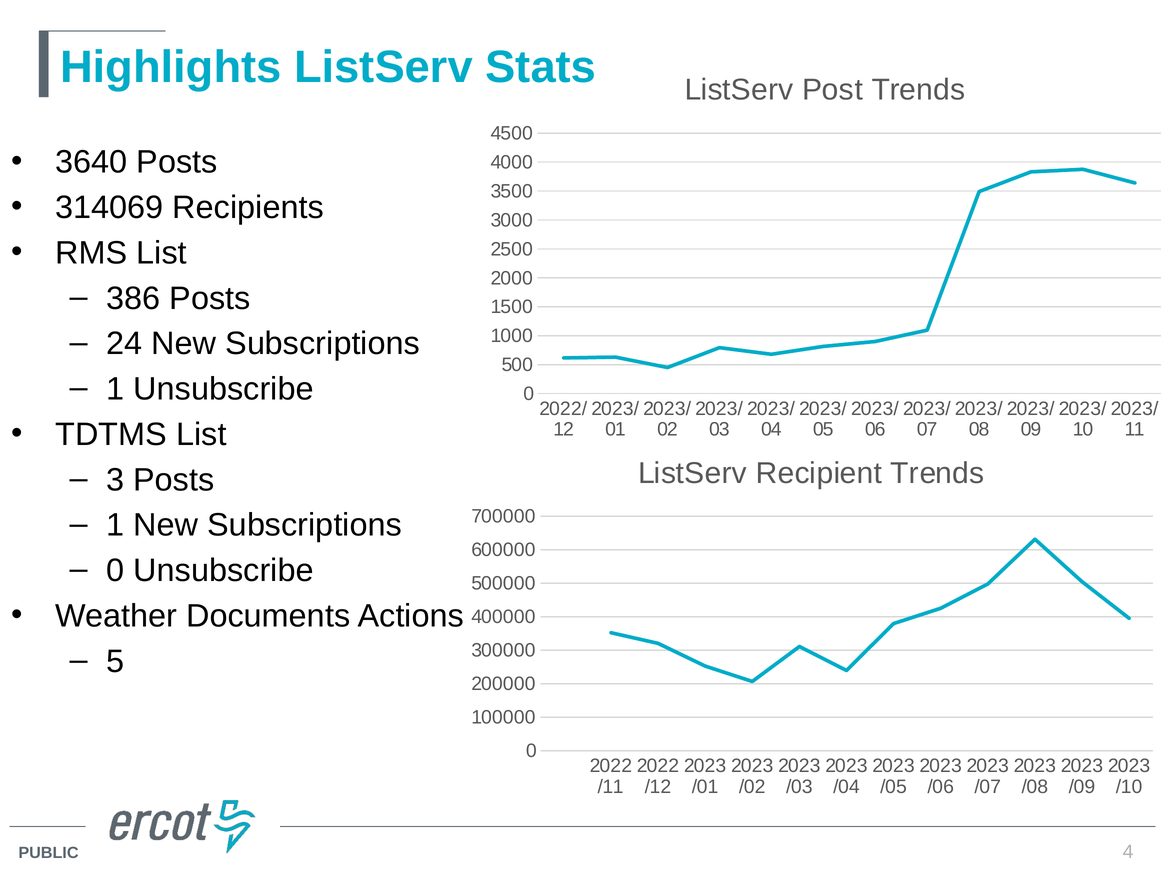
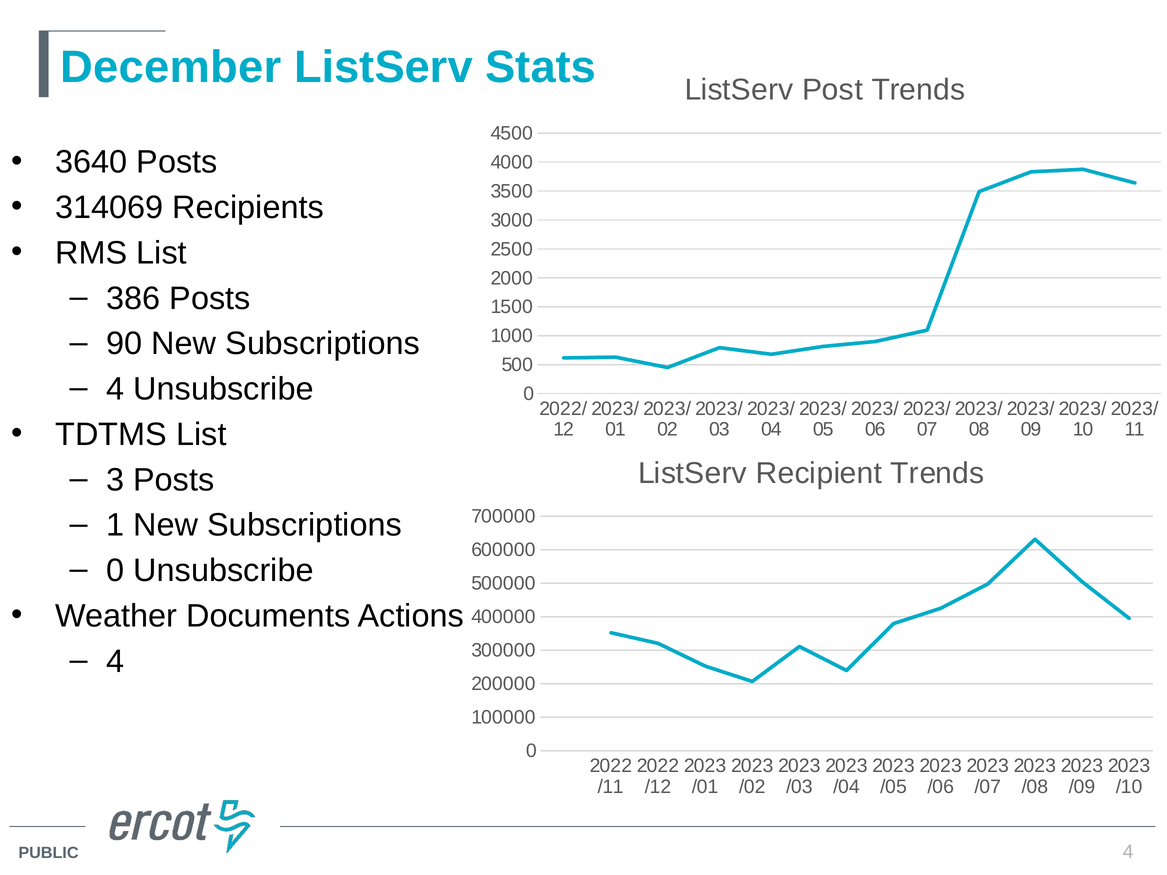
Highlights: Highlights -> December (171, 67)
24: 24 -> 90 (124, 344)
1: 1 -> 4 (115, 389)
5: 5 -> 4 (115, 662)
